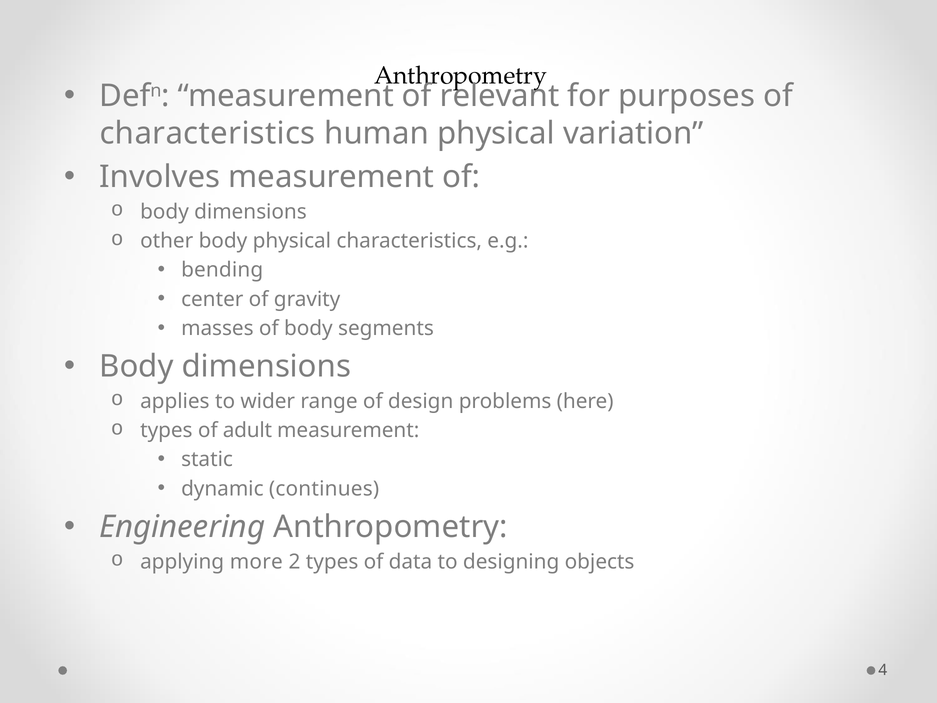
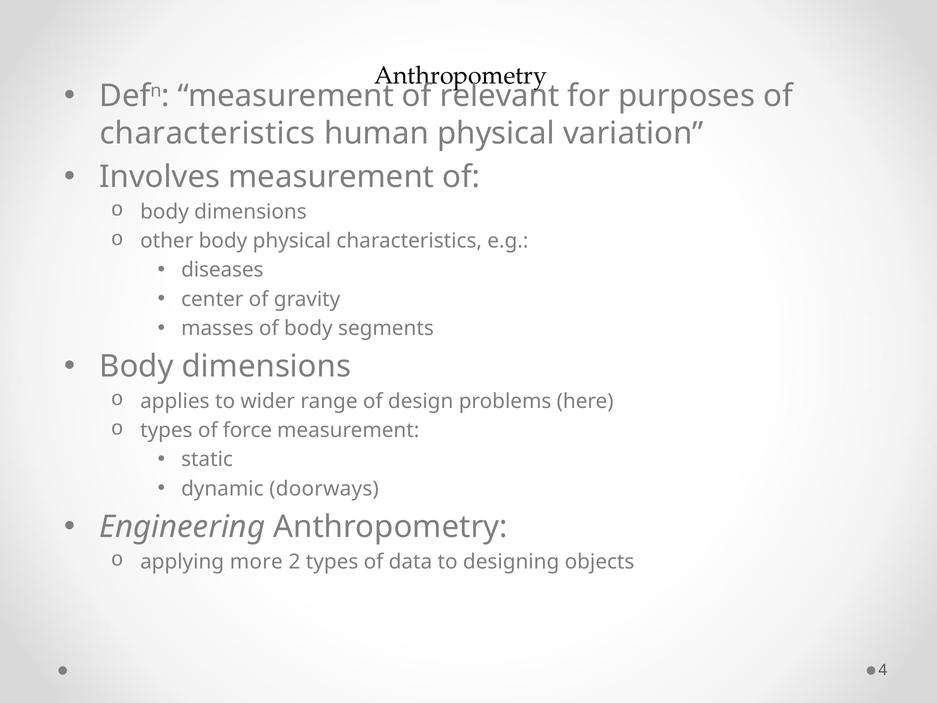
bending: bending -> diseases (222, 270)
adult: adult -> force (247, 430)
continues: continues -> doorways (324, 489)
